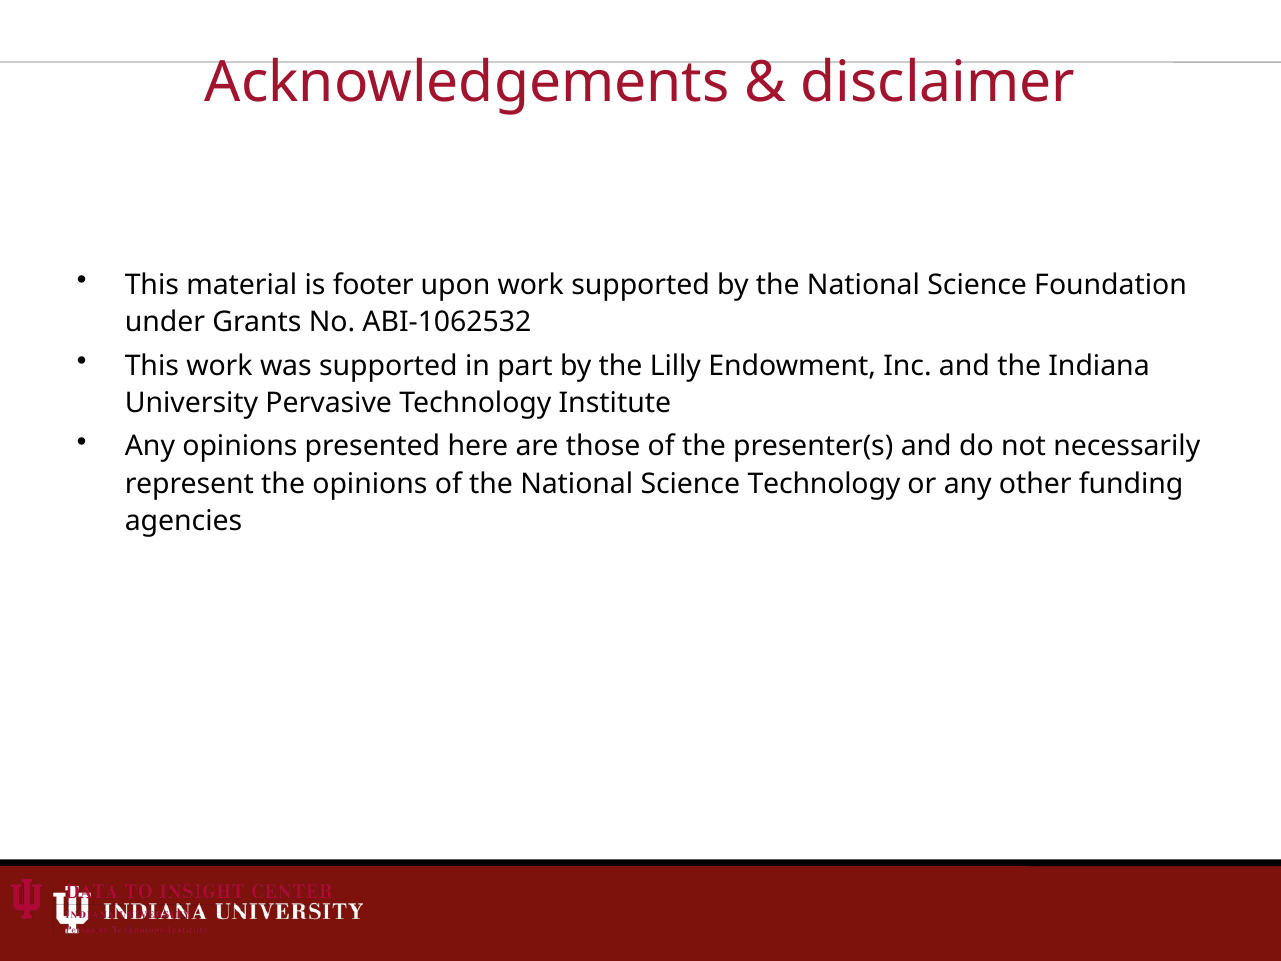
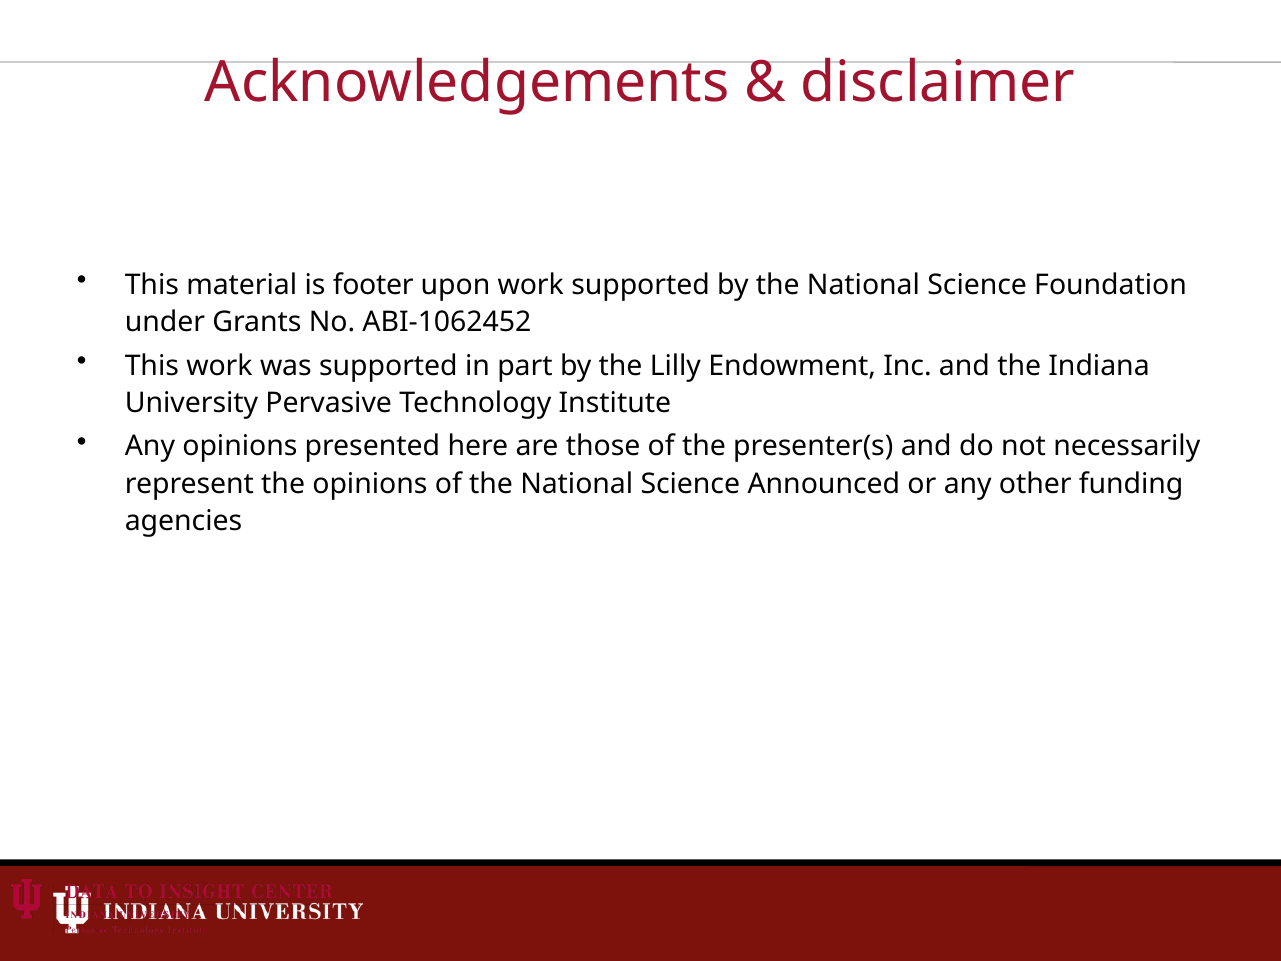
ABI-1062532: ABI-1062532 -> ABI-1062452 (447, 322)
Science Technology: Technology -> Announced (824, 484)
